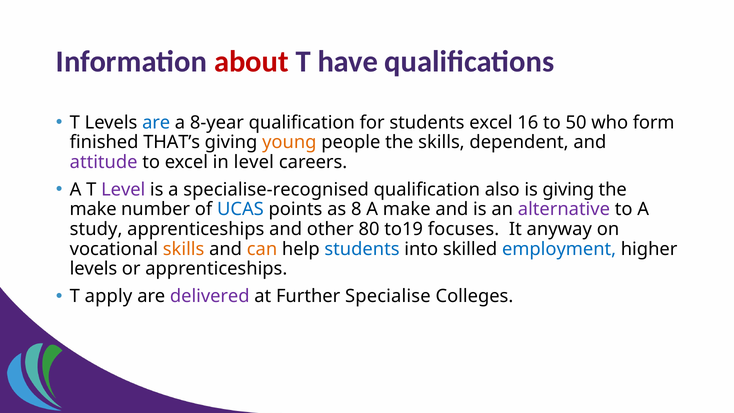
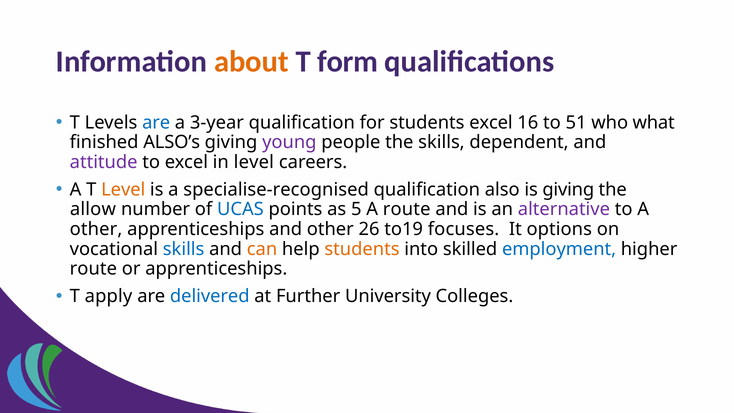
about colour: red -> orange (251, 62)
have: have -> form (348, 62)
8-year: 8-year -> 3-year (217, 122)
50: 50 -> 51 (576, 122)
form: form -> what (654, 122)
THAT’s: THAT’s -> ALSO’s (172, 142)
young colour: orange -> purple (289, 142)
Level colour: purple -> orange (123, 190)
make: make -> allow (93, 209)
8: 8 -> 5 (356, 209)
A make: make -> route (407, 209)
study: study -> other (96, 229)
80: 80 -> 26 (369, 229)
anyway: anyway -> options (559, 229)
skills colour: orange -> blue (184, 249)
students colour: blue -> orange (362, 249)
levels: levels -> route (93, 269)
delivered colour: purple -> blue (210, 296)
Specialise: Specialise -> University (388, 296)
